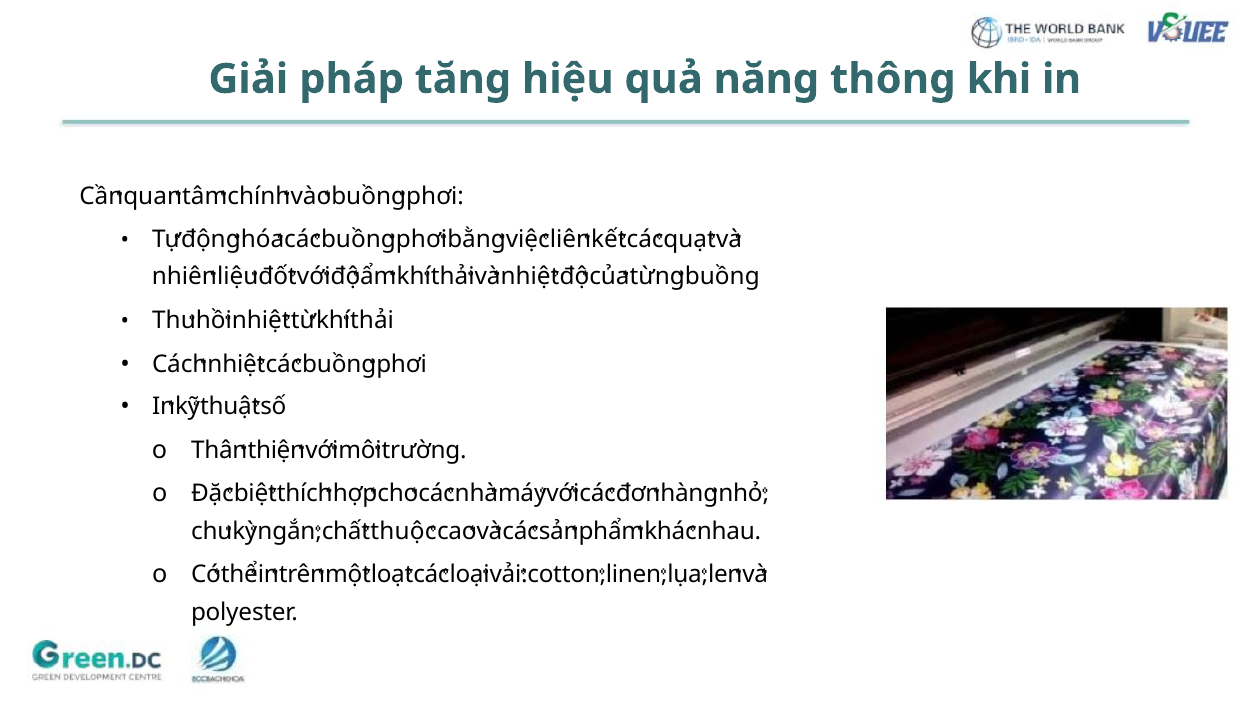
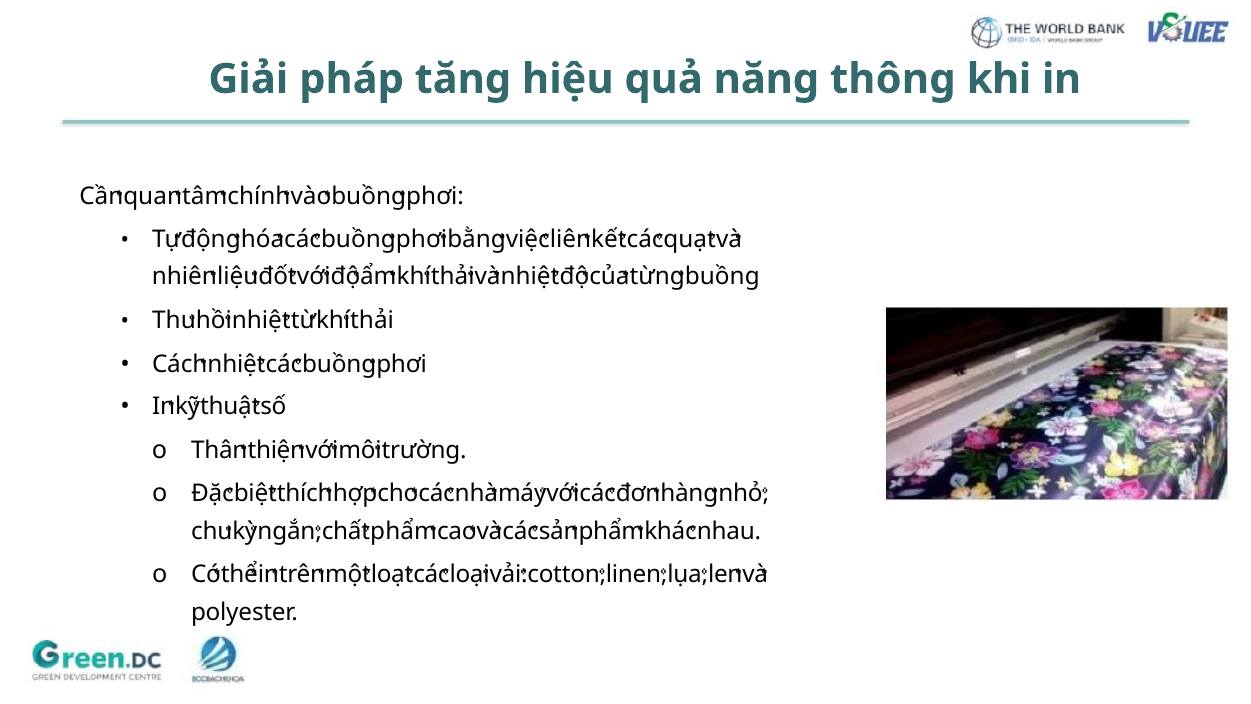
thuộc: thuộc -> phẩm (404, 531)
